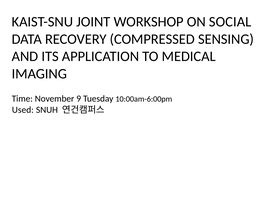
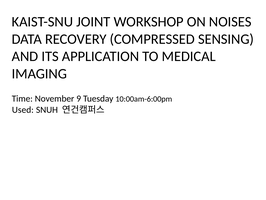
SOCIAL: SOCIAL -> NOISES (230, 22)
